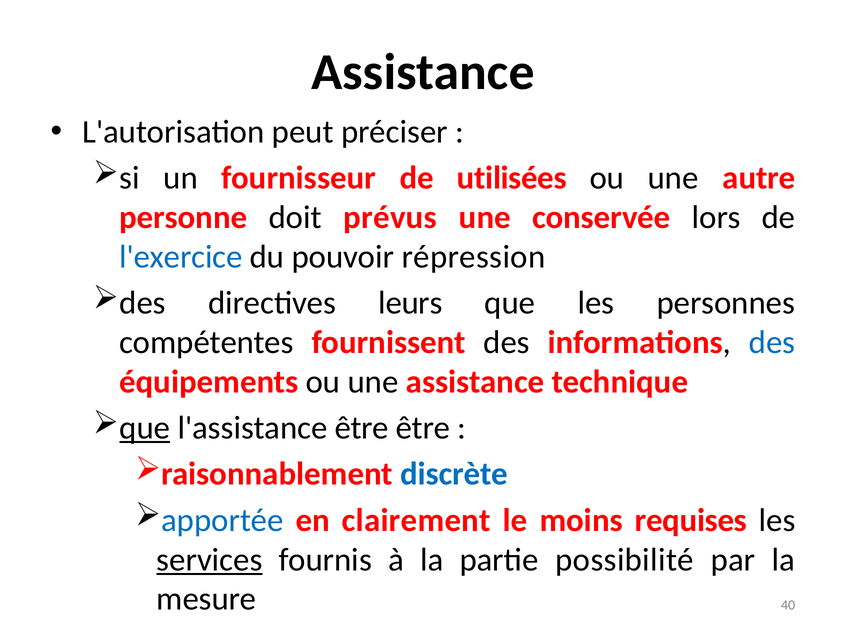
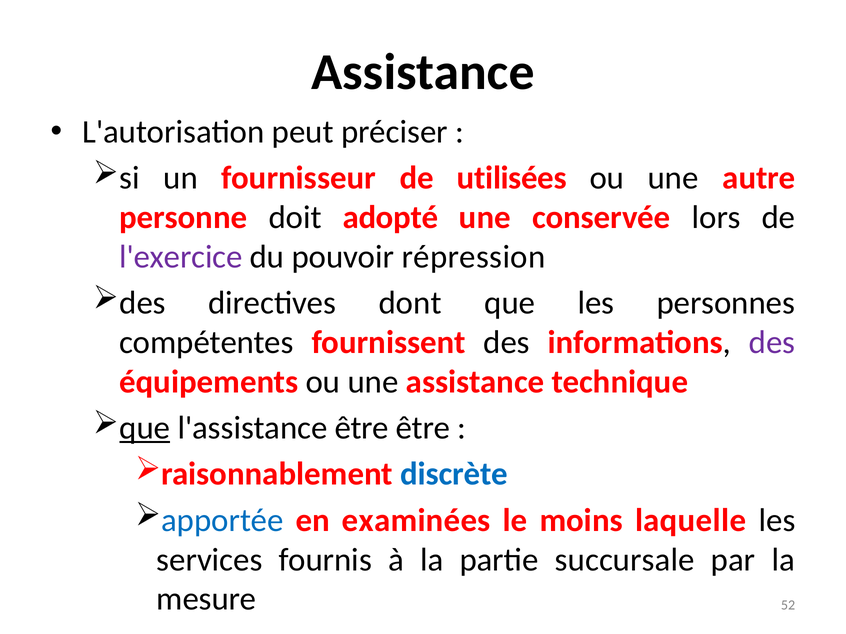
prévus: prévus -> adopté (390, 218)
l'exercice colour: blue -> purple (181, 257)
leurs: leurs -> dont (410, 303)
des colour: blue -> purple (772, 343)
clairement: clairement -> examinées (416, 521)
requises: requises -> laquelle (691, 521)
services underline: present -> none (209, 560)
possibilité: possibilité -> succursale (625, 560)
40: 40 -> 52 (788, 606)
